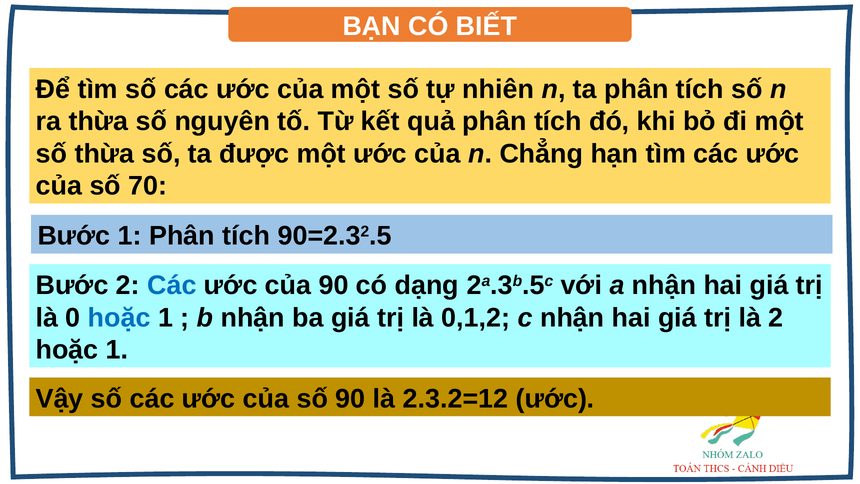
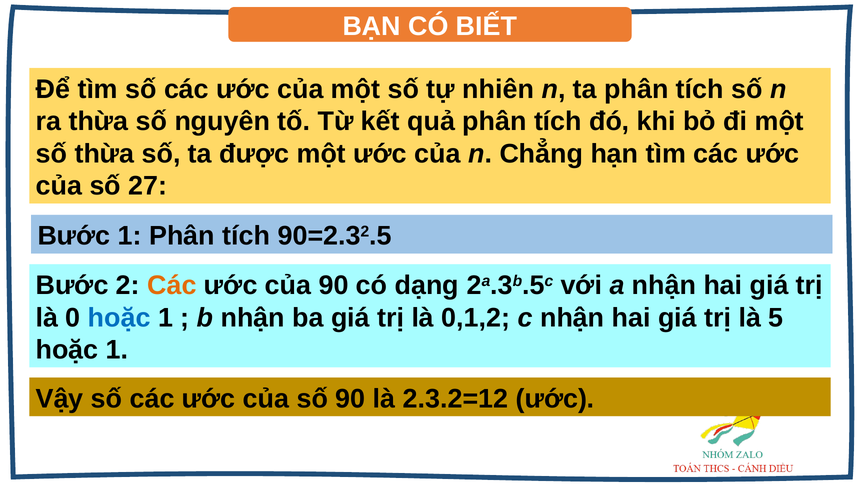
70: 70 -> 27 (148, 186)
Các colour: blue -> orange (172, 285)
là 2: 2 -> 5 (776, 318)
